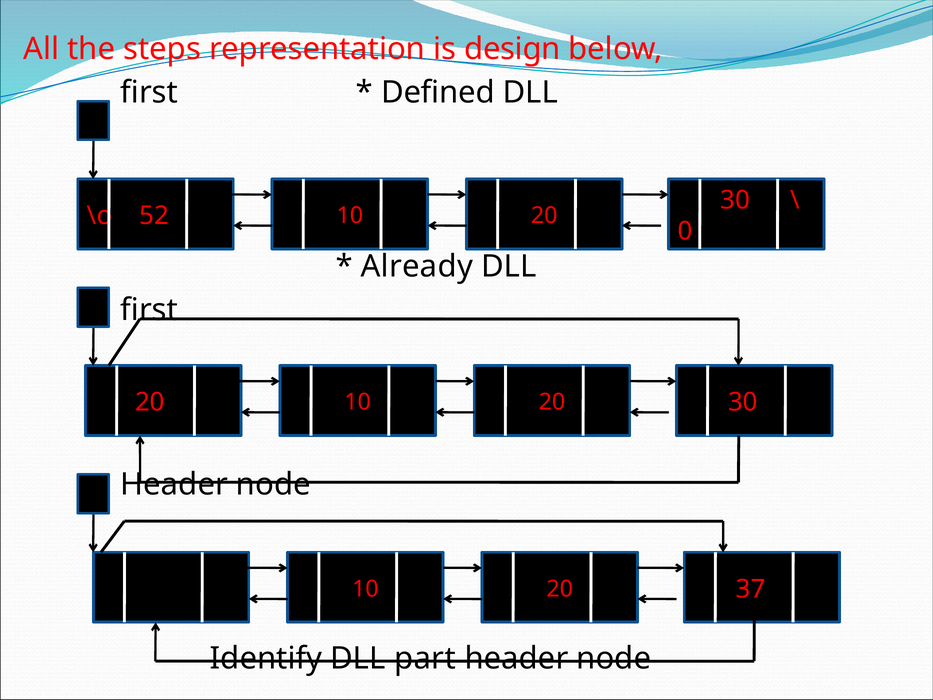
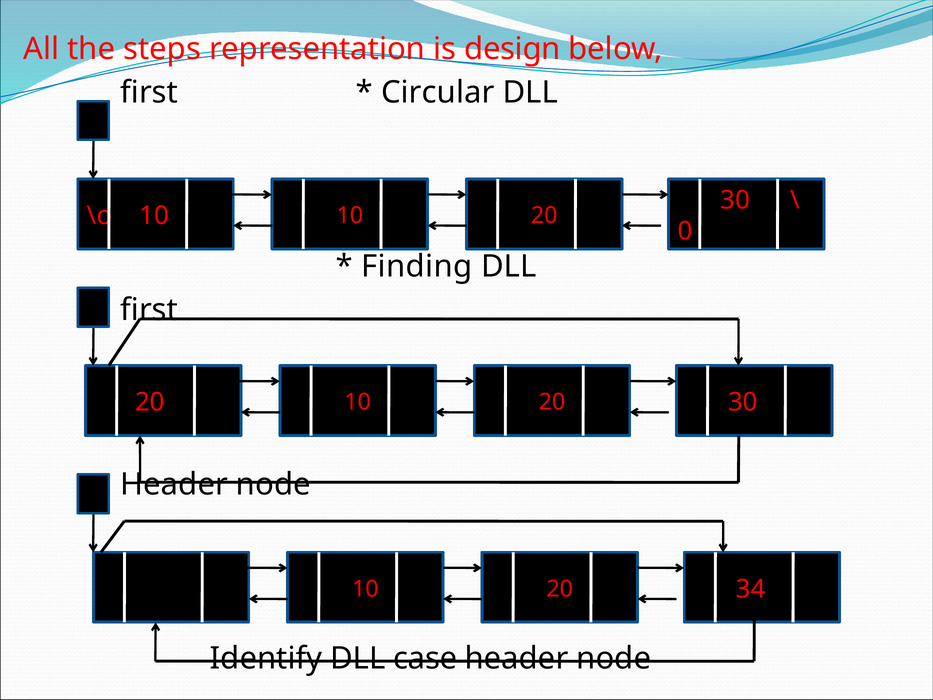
Defined: Defined -> Circular (438, 92)
\o 52: 52 -> 10 (154, 216)
Already: Already -> Finding (417, 266)
37: 37 -> 34 (751, 589)
part: part -> case (425, 658)
